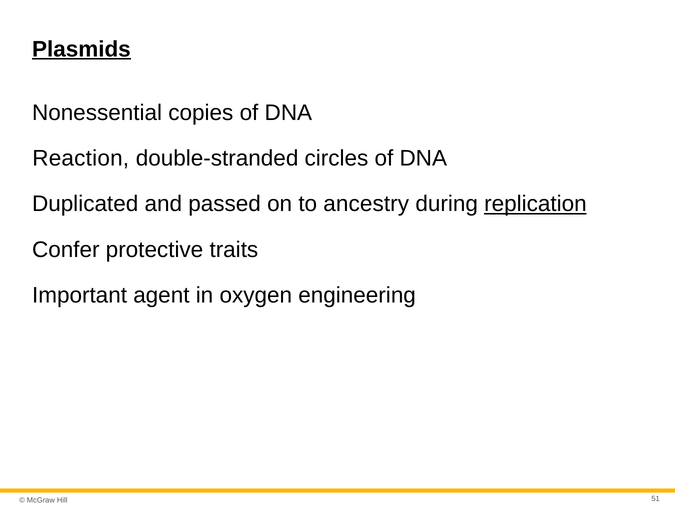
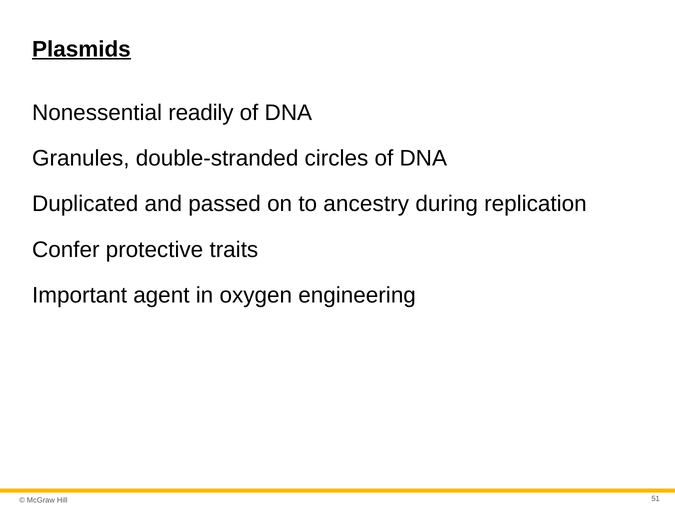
copies: copies -> readily (201, 113)
Reaction: Reaction -> Granules (81, 158)
replication underline: present -> none (535, 204)
